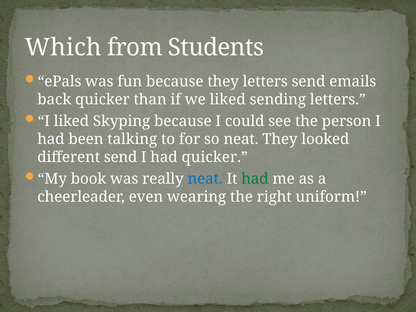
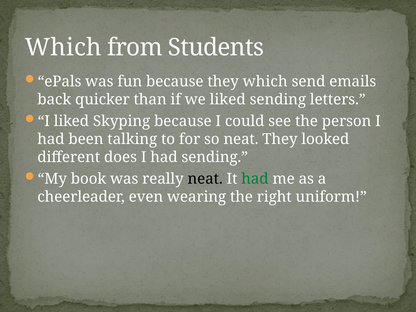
they letters: letters -> which (265, 81)
different send: send -> does (120, 157)
had quicker: quicker -> sending (215, 157)
neat colour: blue -> black (205, 179)
